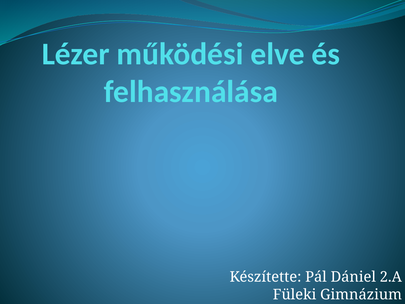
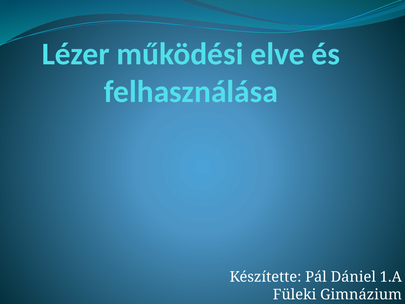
2.A: 2.A -> 1.A (391, 277)
